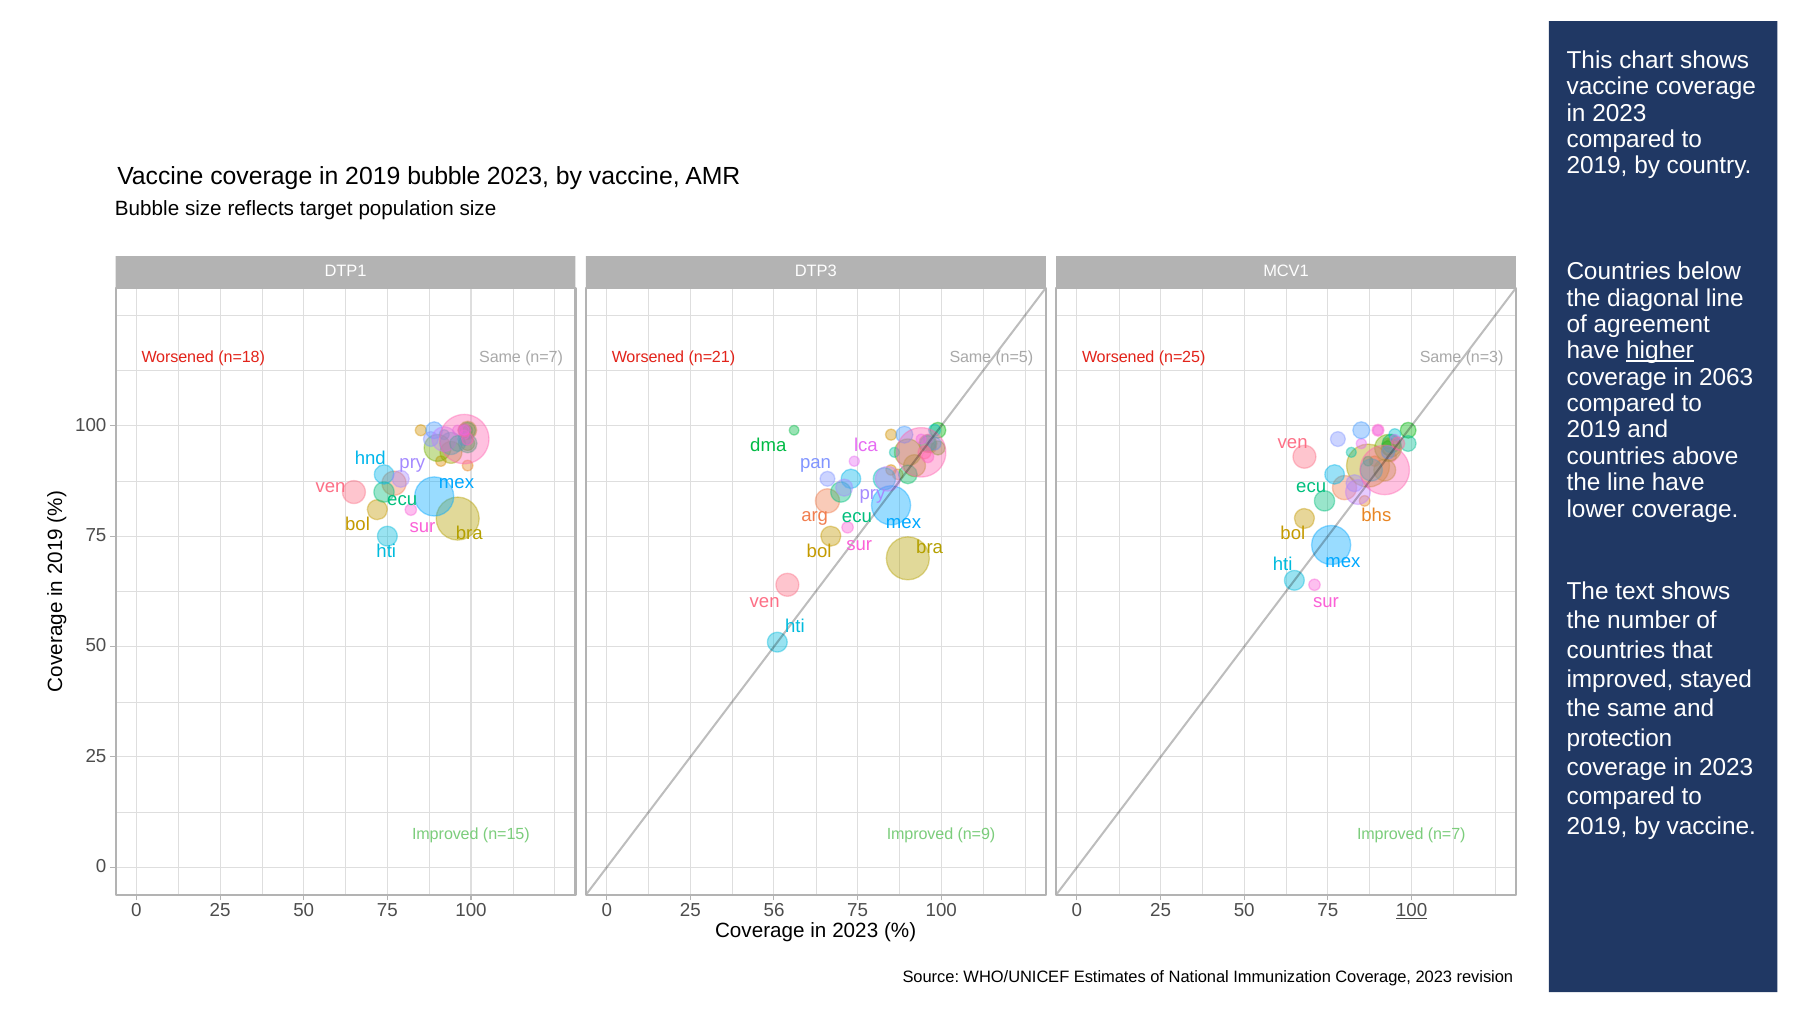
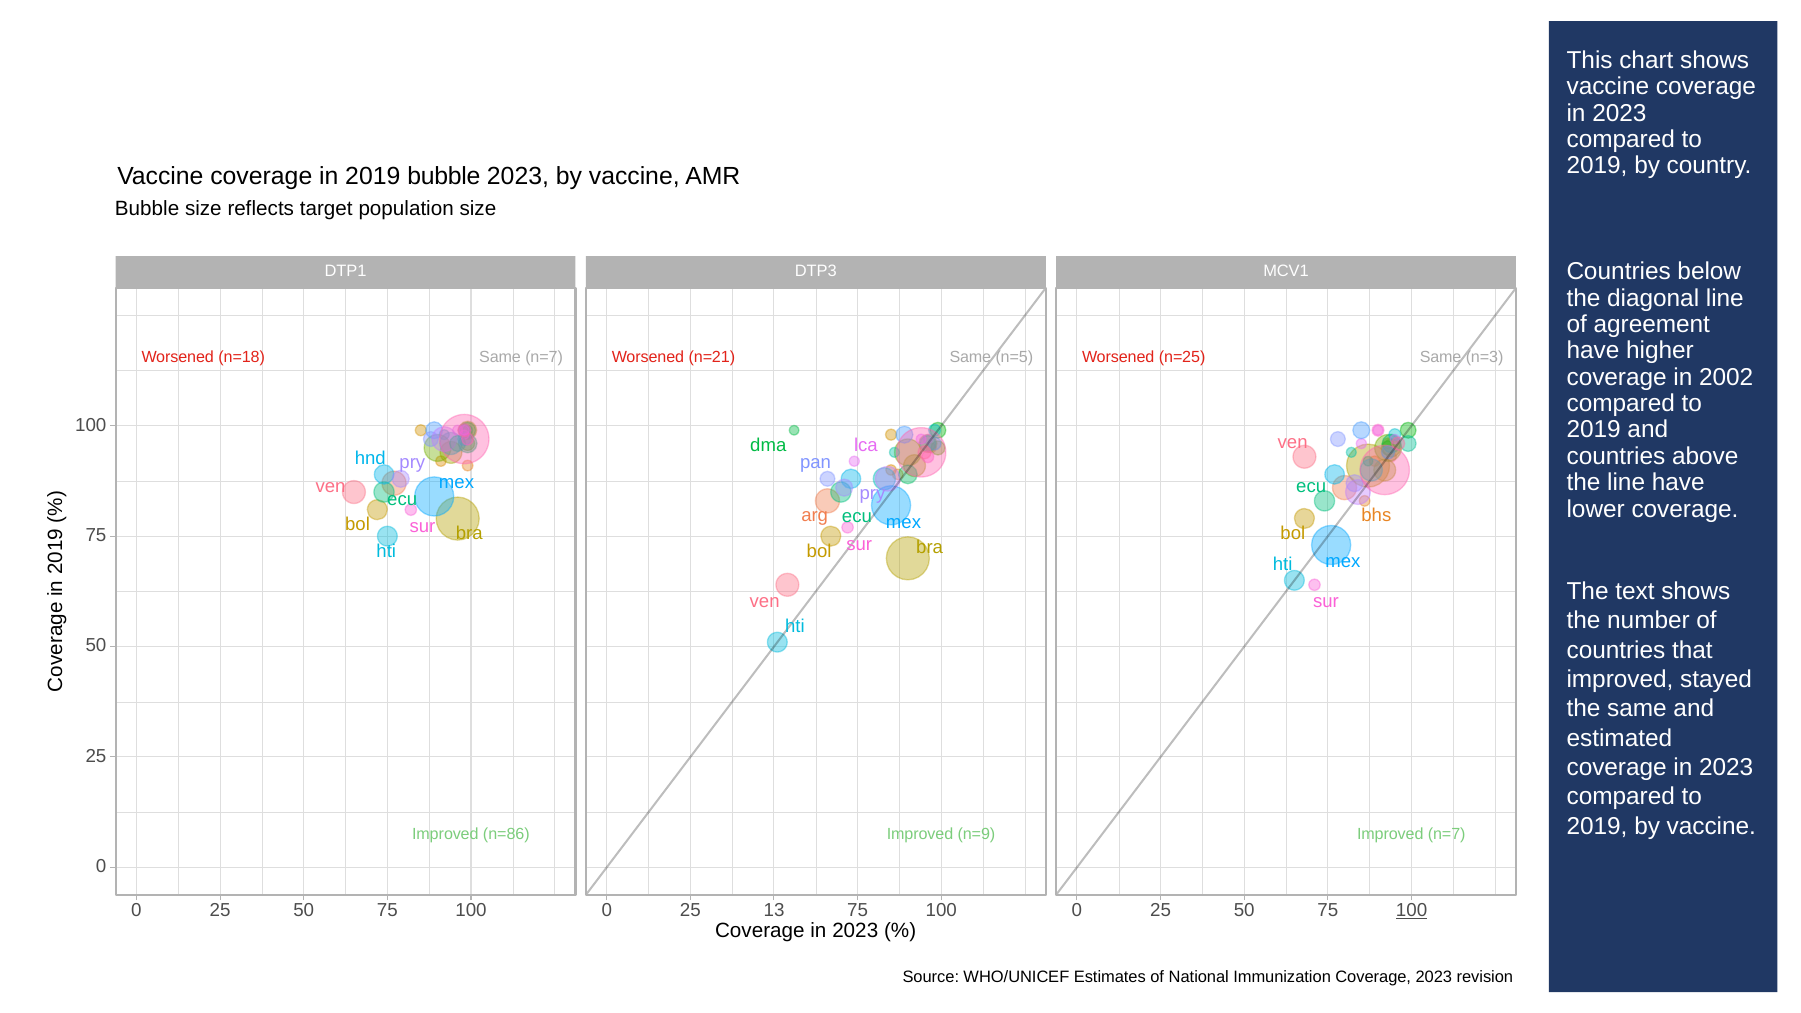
higher underline: present -> none (1660, 351)
2063: 2063 -> 2002 (1726, 377)
protection: protection -> estimated (1619, 738)
n=15: n=15 -> n=86 (506, 834)
56: 56 -> 13 (774, 910)
